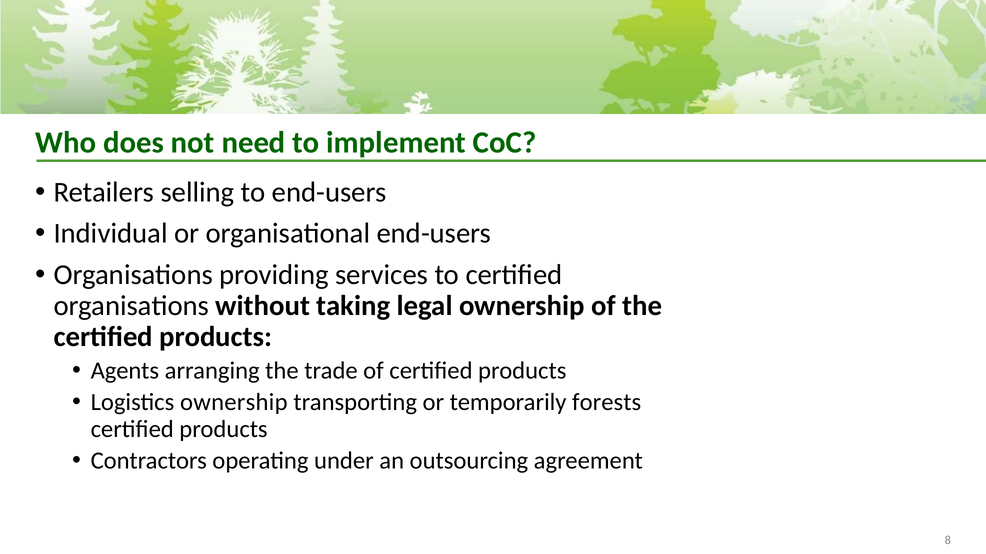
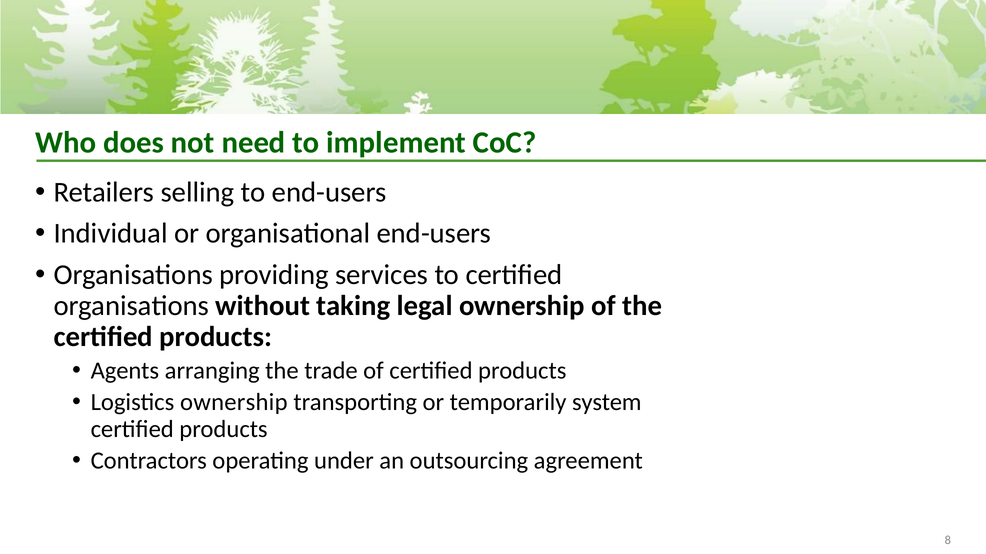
forests: forests -> system (607, 403)
